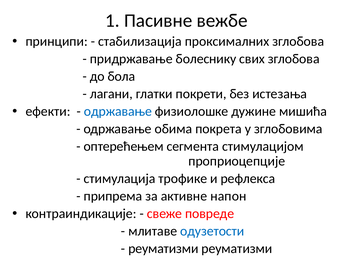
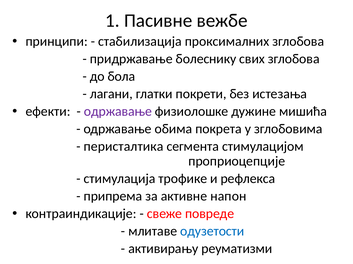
одржавање colour: blue -> purple (118, 112)
оптерећењем: оптерећењем -> перисталтика (124, 147)
реуматизми: реуматизми -> активирању (163, 249)
